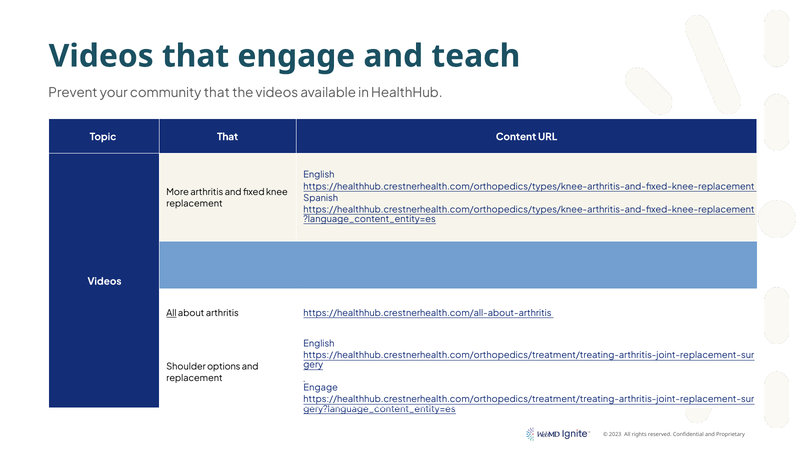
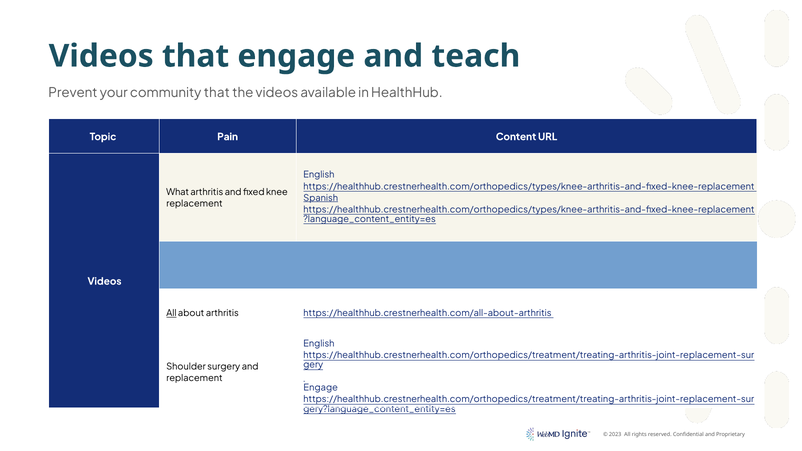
Topic That: That -> Pain (228, 137)
More: More -> What (178, 192)
Spanish underline: none -> present (321, 198)
options: options -> surgery (224, 367)
